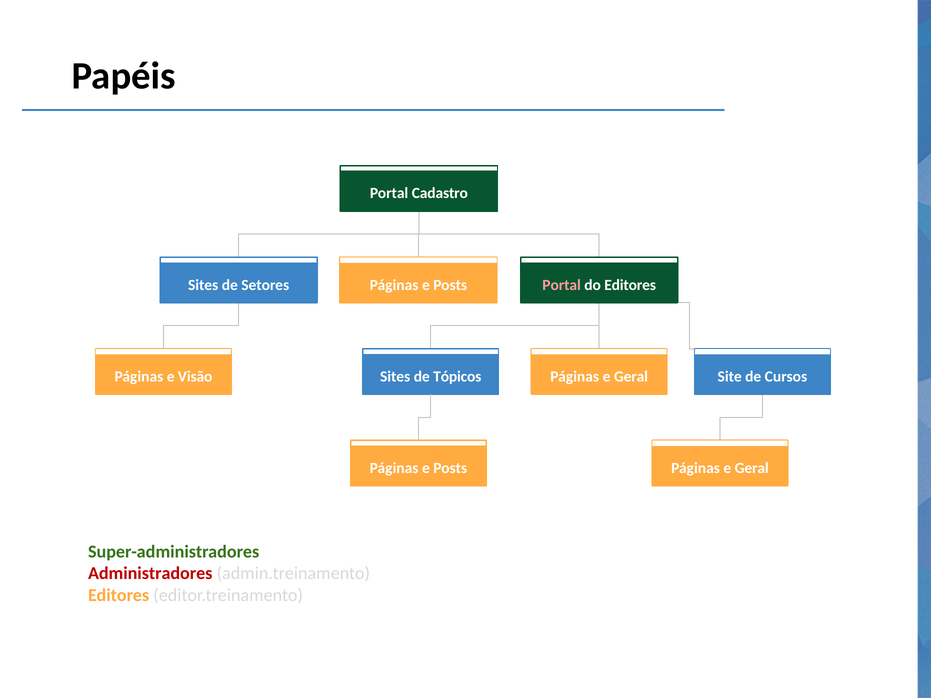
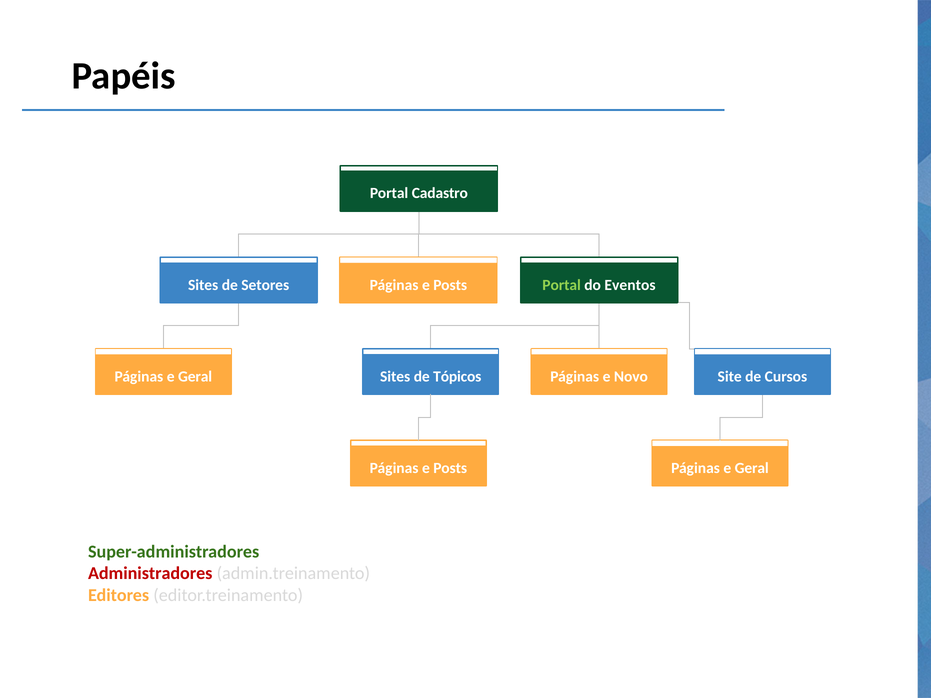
Portal colour: pink -> light green (562, 285)
do Editores: Editores -> Eventos (630, 285)
Visão: Visão -> Geral (195, 377)
Geral: Geral -> Novo (631, 377)
